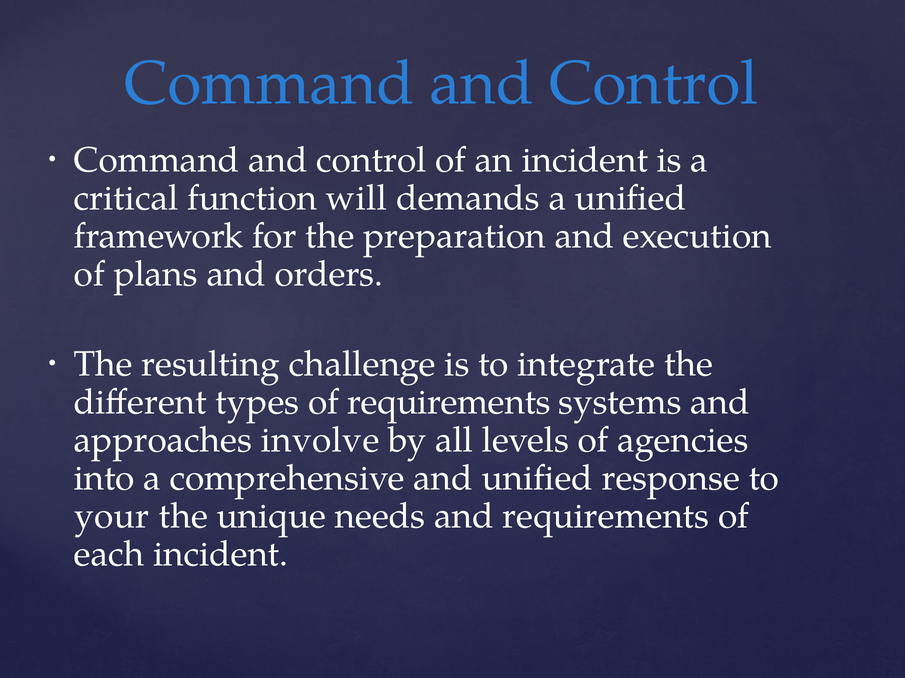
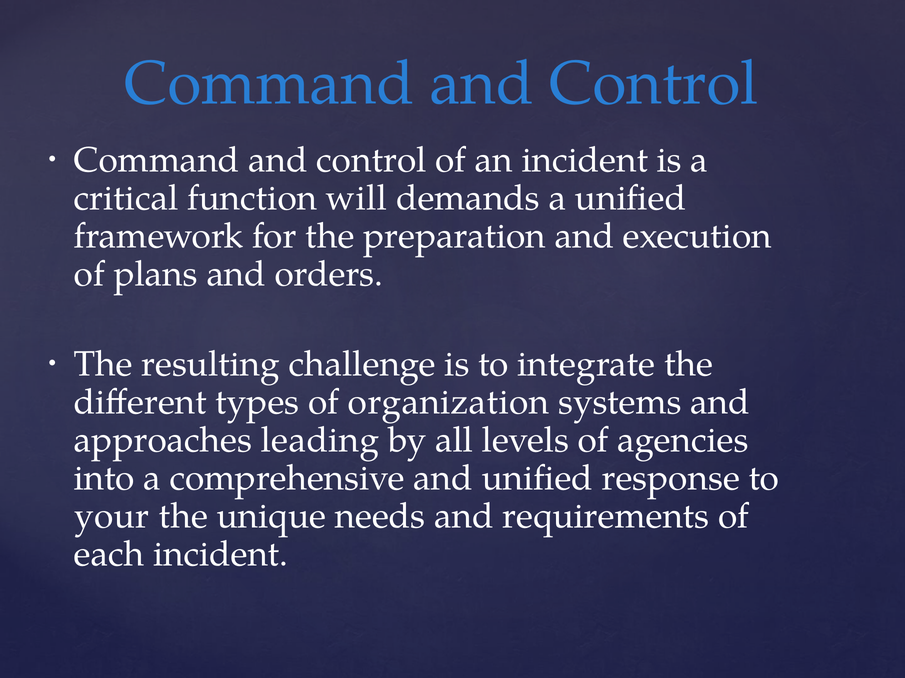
of requirements: requirements -> organization (449, 403)
involve: involve -> leading (320, 441)
